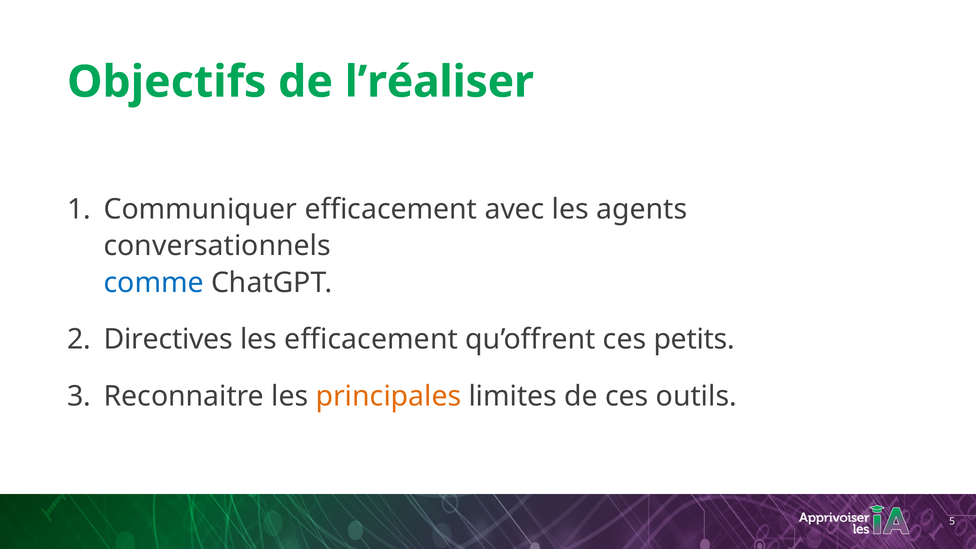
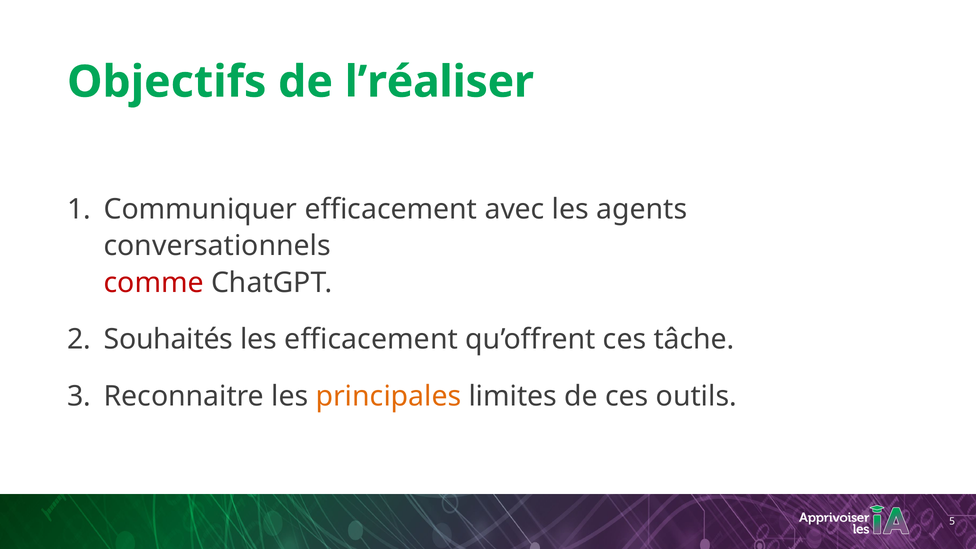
comme colour: blue -> red (154, 283)
Directives: Directives -> Souhaités (168, 340)
petits: petits -> tâche (694, 340)
